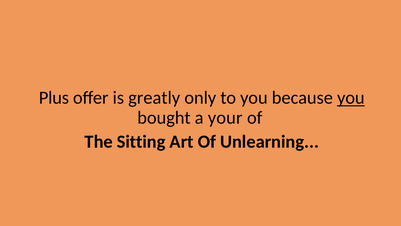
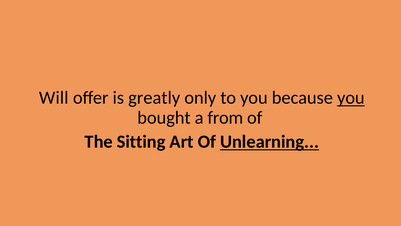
Plus: Plus -> Will (54, 98)
your: your -> from (225, 118)
Unlearning underline: none -> present (270, 142)
